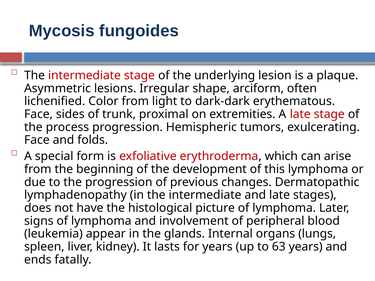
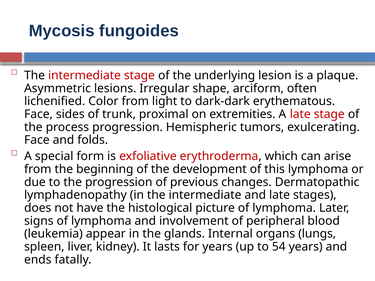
63: 63 -> 54 (279, 247)
